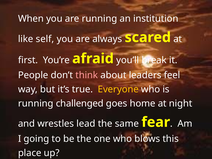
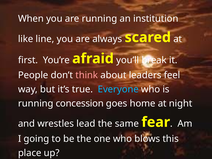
self: self -> line (45, 39)
Everyone colour: yellow -> light blue (118, 89)
challenged: challenged -> concession (80, 103)
